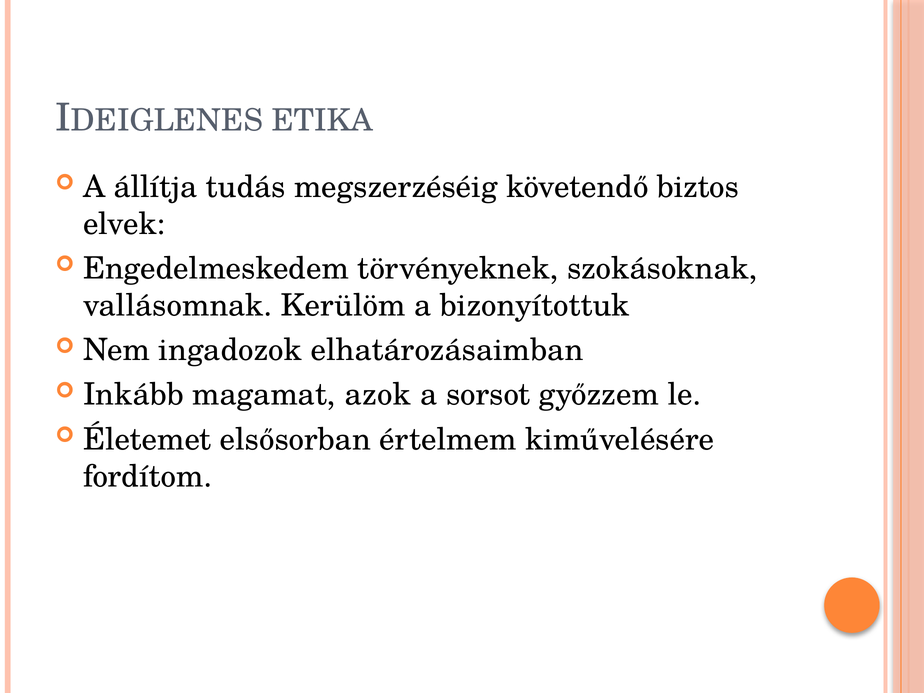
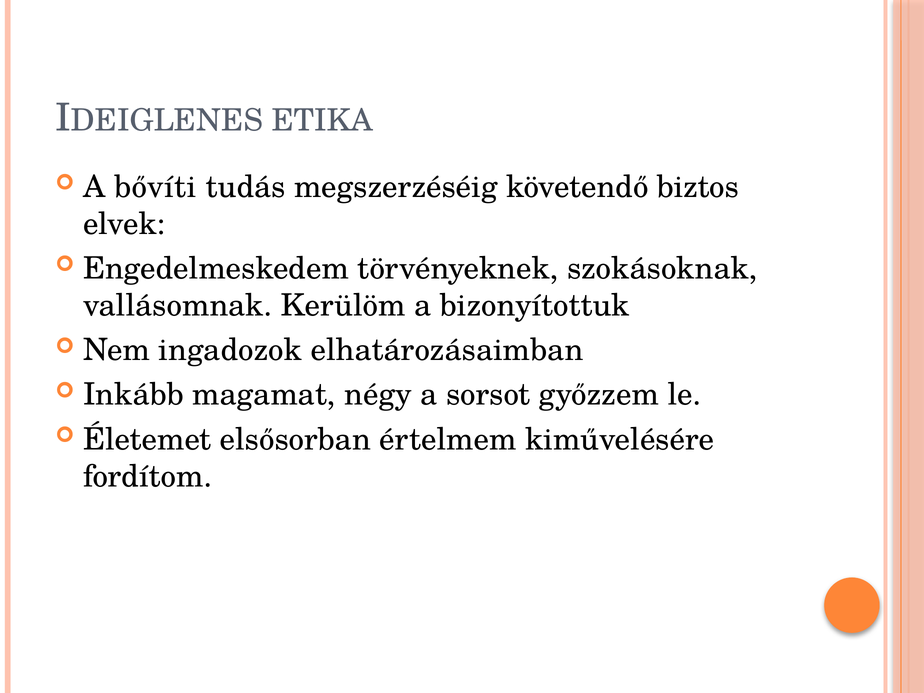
állítja: állítja -> bővíti (155, 187)
azok: azok -> négy (378, 395)
